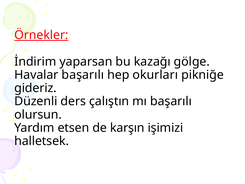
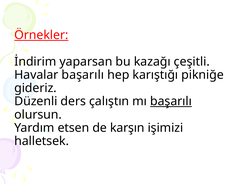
gölge: gölge -> çeşitli (192, 62)
okurları: okurları -> karıştığı (155, 75)
başarılı underline: none -> present (171, 101)
